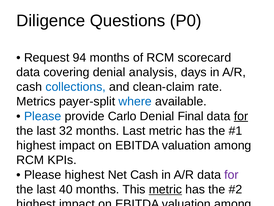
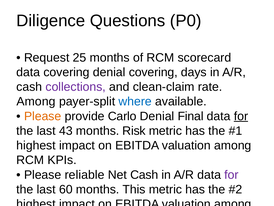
94: 94 -> 25 (80, 57)
denial analysis: analysis -> covering (153, 72)
collections colour: blue -> purple (76, 87)
Metrics: Metrics -> Among (36, 101)
Please colour: blue -> orange (43, 116)
32: 32 -> 43 (66, 131)
months Last: Last -> Risk (134, 131)
Please highest: highest -> reliable (85, 174)
40: 40 -> 60 (66, 189)
metric underline: present -> none (165, 189)
